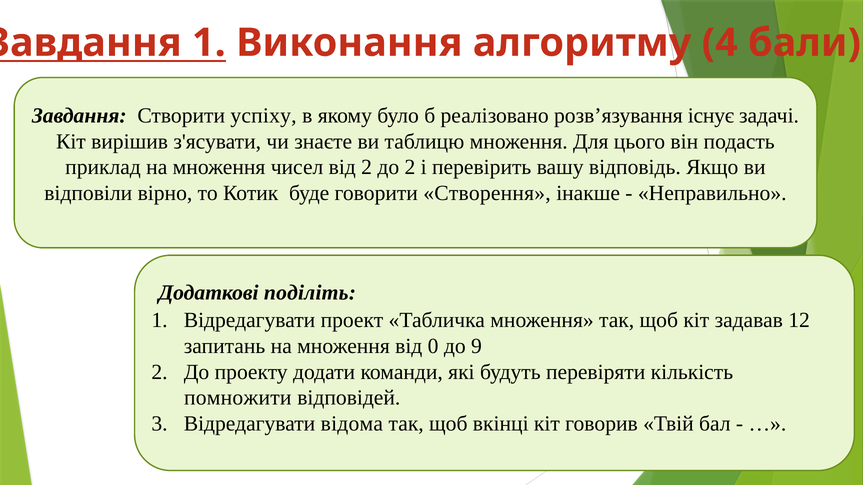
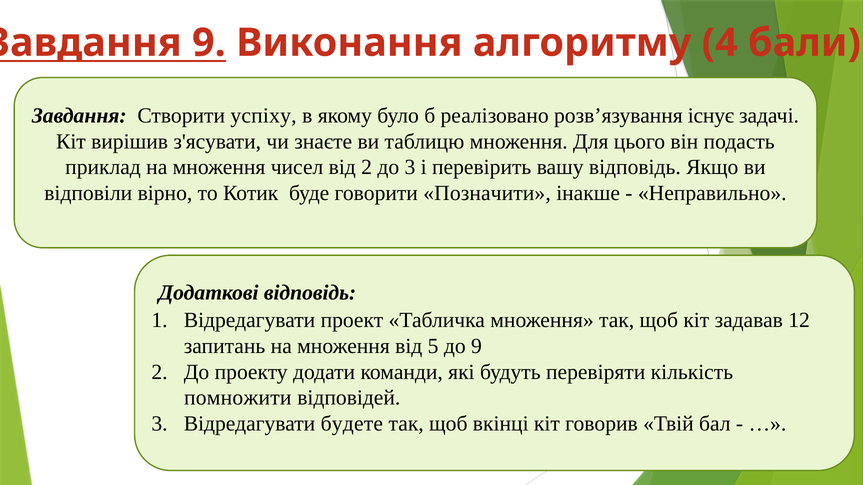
1: 1 -> 9 (209, 43)
до 2: 2 -> 3 (410, 168)
Створення: Створення -> Позначити (487, 193)
Додаткові поділіть: поділіть -> відповідь (310, 293)
0: 0 -> 5 (433, 346)
відома: відома -> будете (352, 424)
